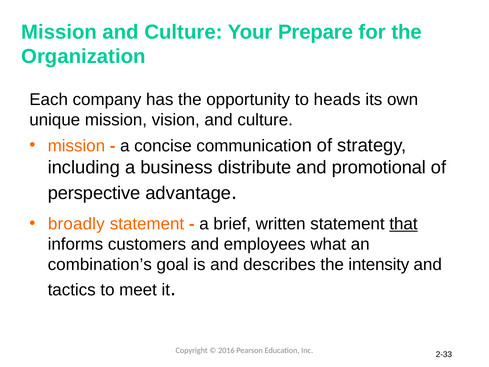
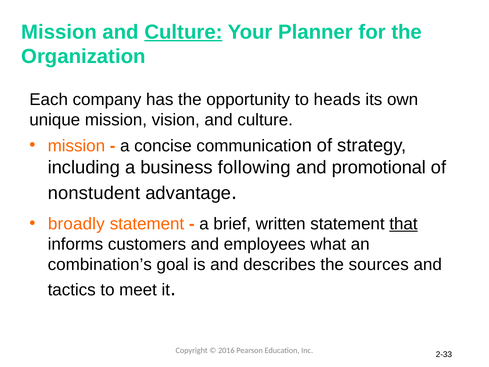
Culture underline: none -> present (183, 32)
Prepare: Prepare -> Planner (316, 32)
distribute: distribute -> following (254, 167)
perspective: perspective -> nonstudent (94, 193)
intensity: intensity -> sources (379, 264)
